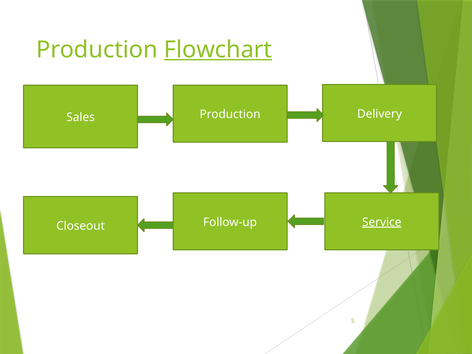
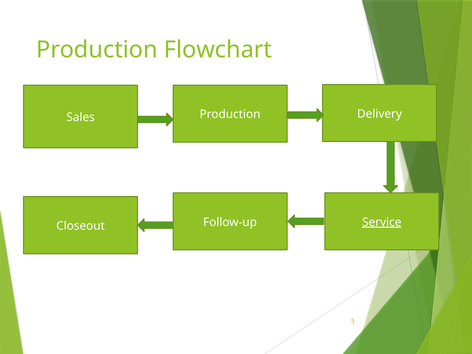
Flowchart underline: present -> none (218, 50)
